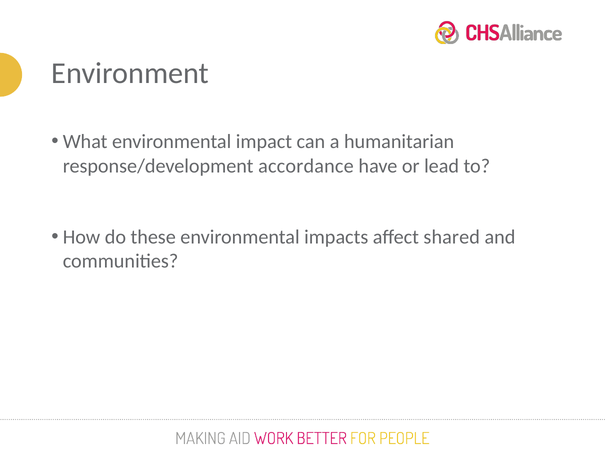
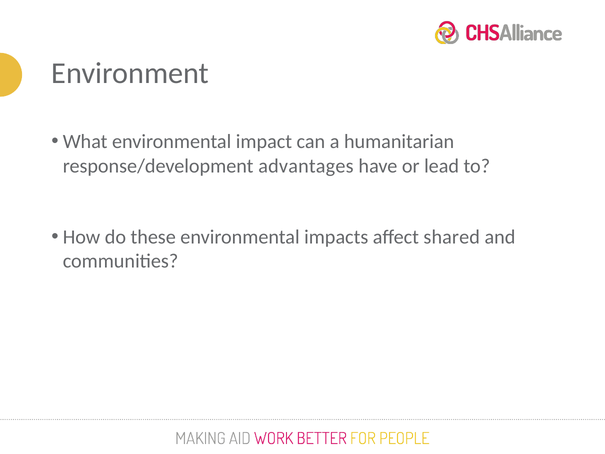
accordance: accordance -> advantages (306, 166)
